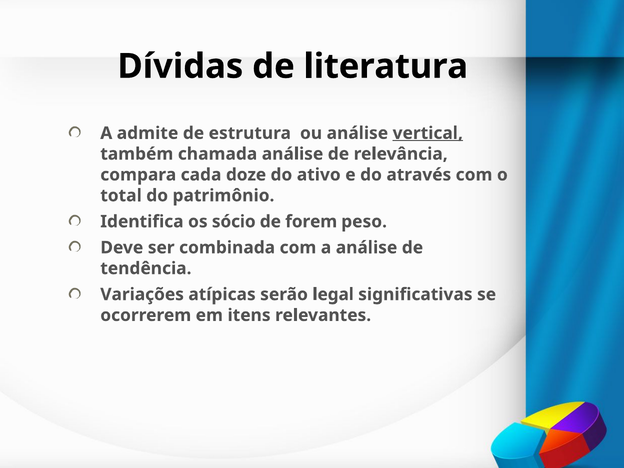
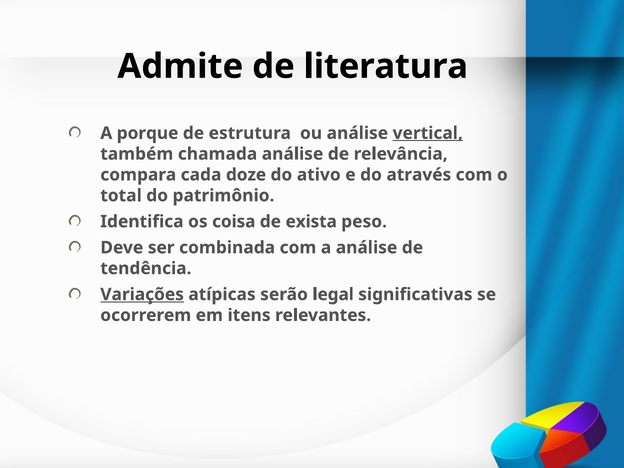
Dívidas: Dívidas -> Admite (180, 66)
admite: admite -> porque (148, 133)
sócio: sócio -> coisa (234, 222)
forem: forem -> exista (311, 222)
Variações underline: none -> present (142, 294)
